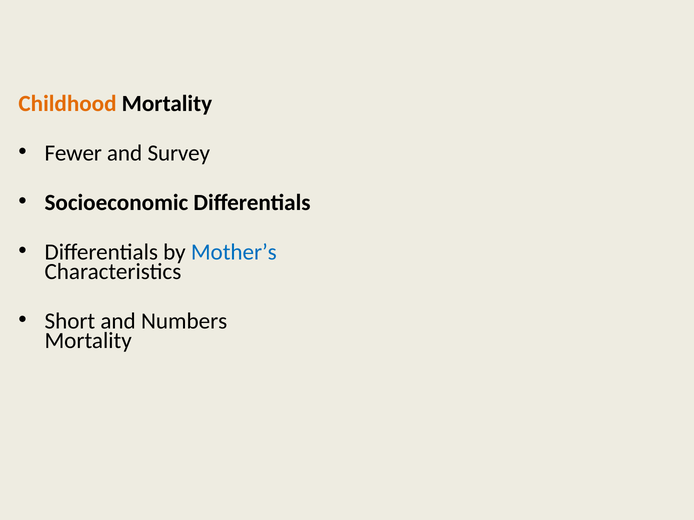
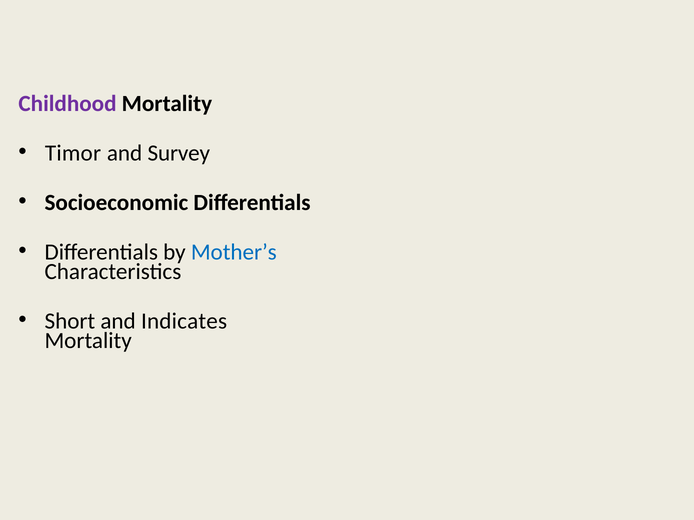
Childhood colour: orange -> purple (68, 104)
Fewer: Fewer -> Timor (73, 153)
Numbers: Numbers -> Indicates (184, 321)
